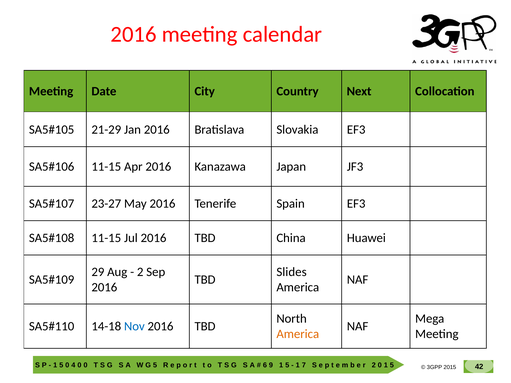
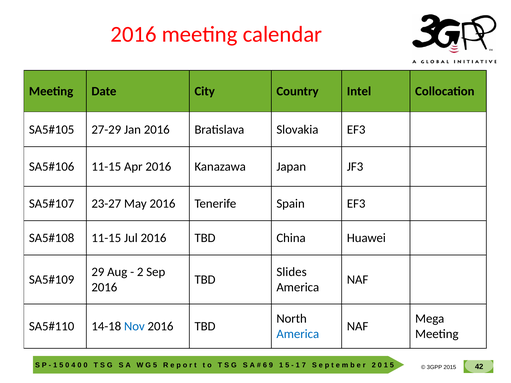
Next: Next -> Intel (359, 91)
21-29: 21-29 -> 27-29 (106, 130)
America colour: orange -> blue (298, 334)
